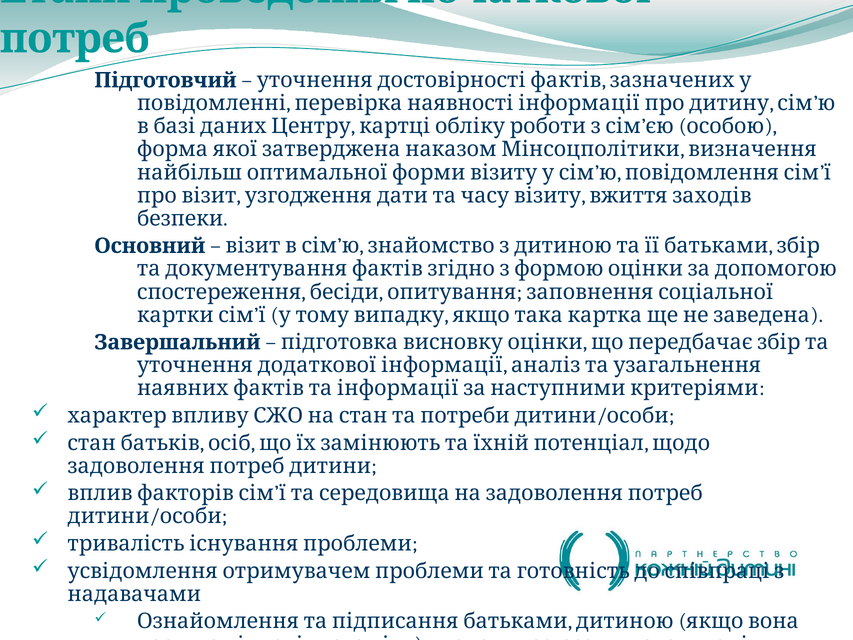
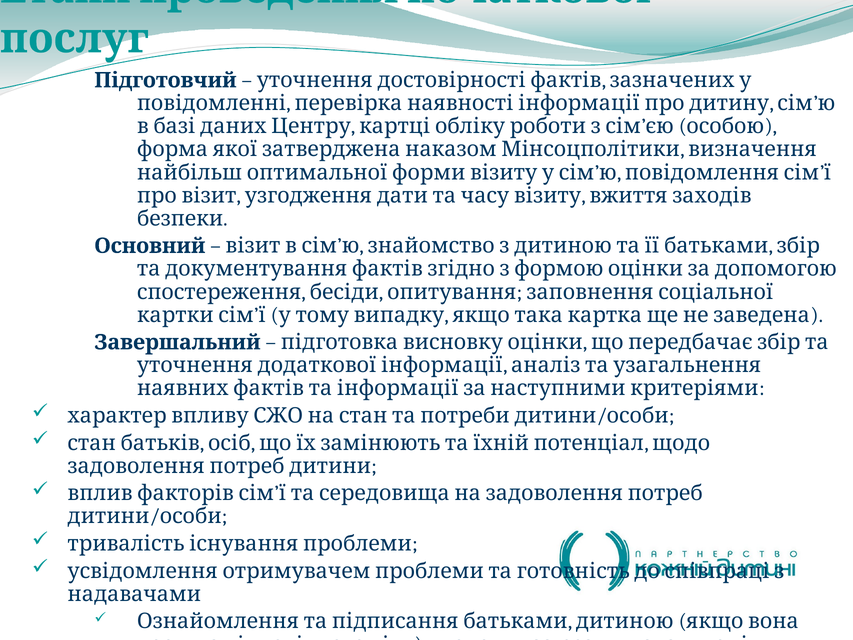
потреб: потреб -> послуг (74, 39)
